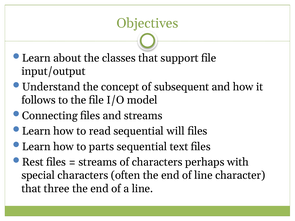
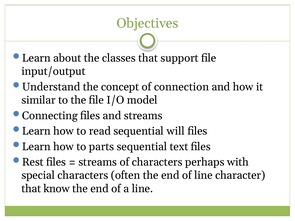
subsequent: subsequent -> connection (181, 87)
follows: follows -> similar (39, 100)
three: three -> know (57, 189)
